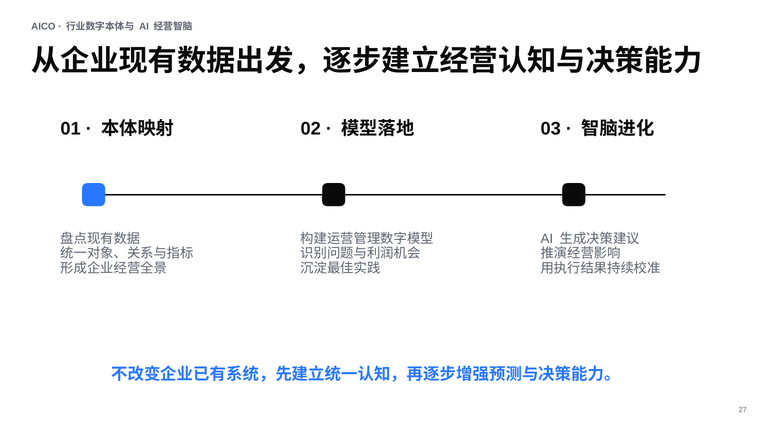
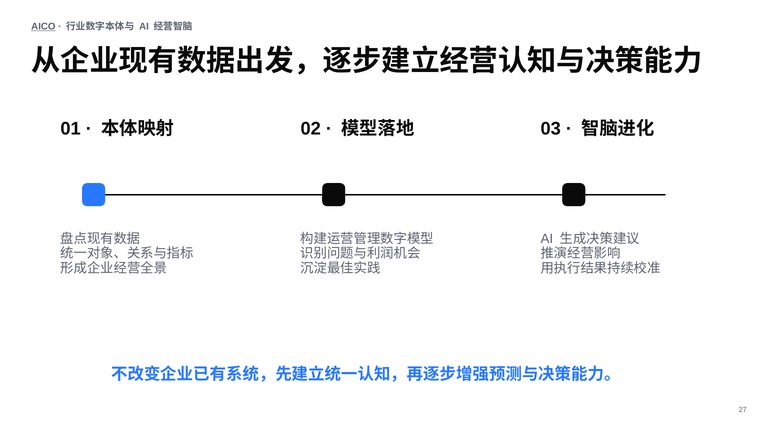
AICO underline: none -> present (43, 27)
